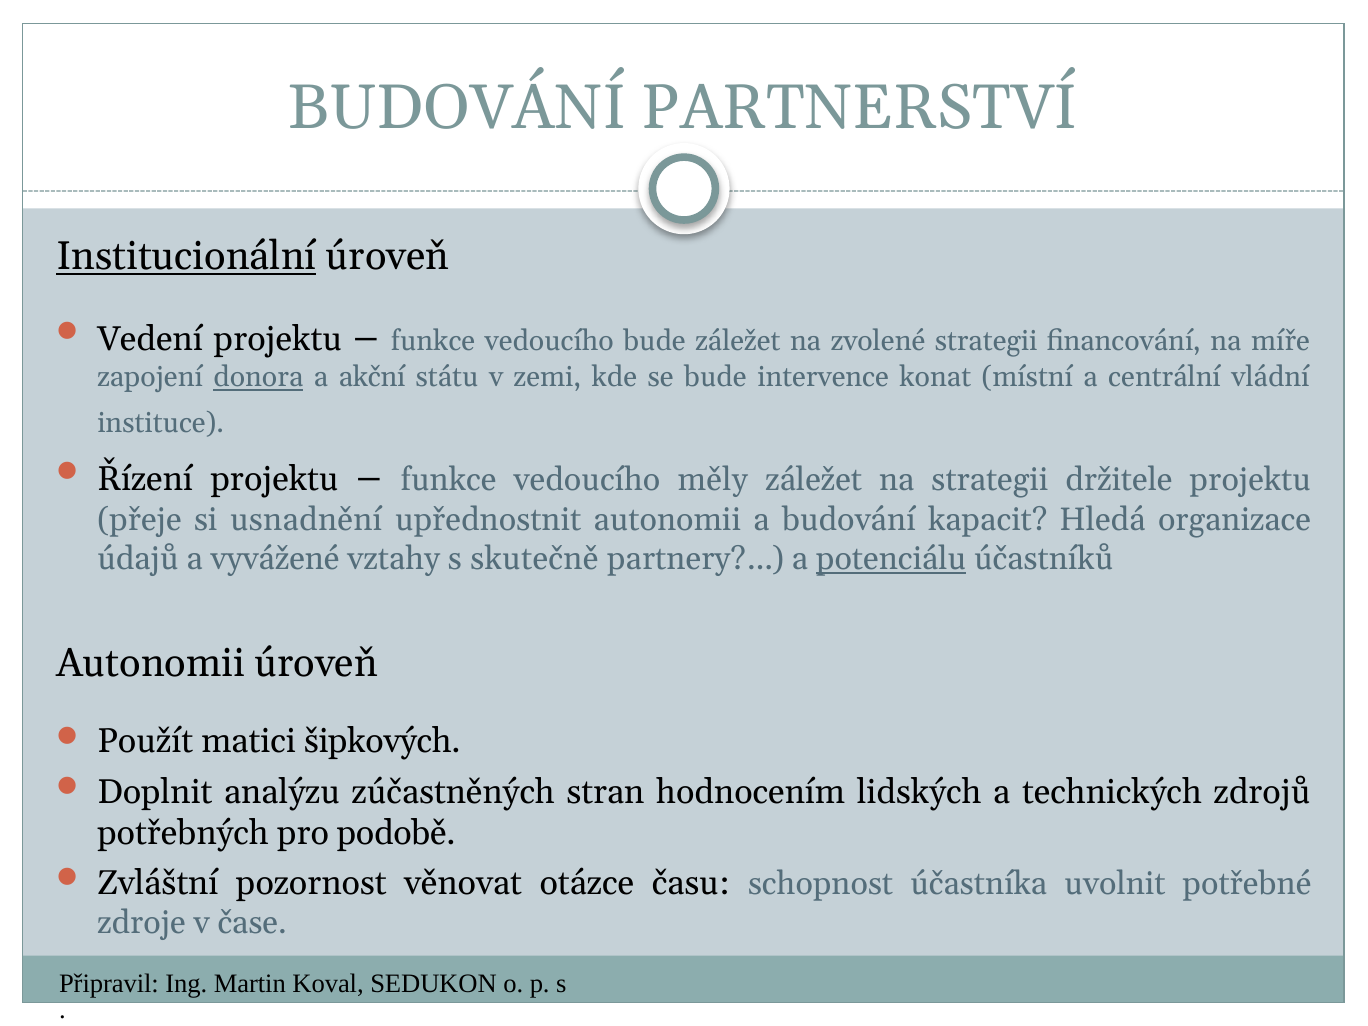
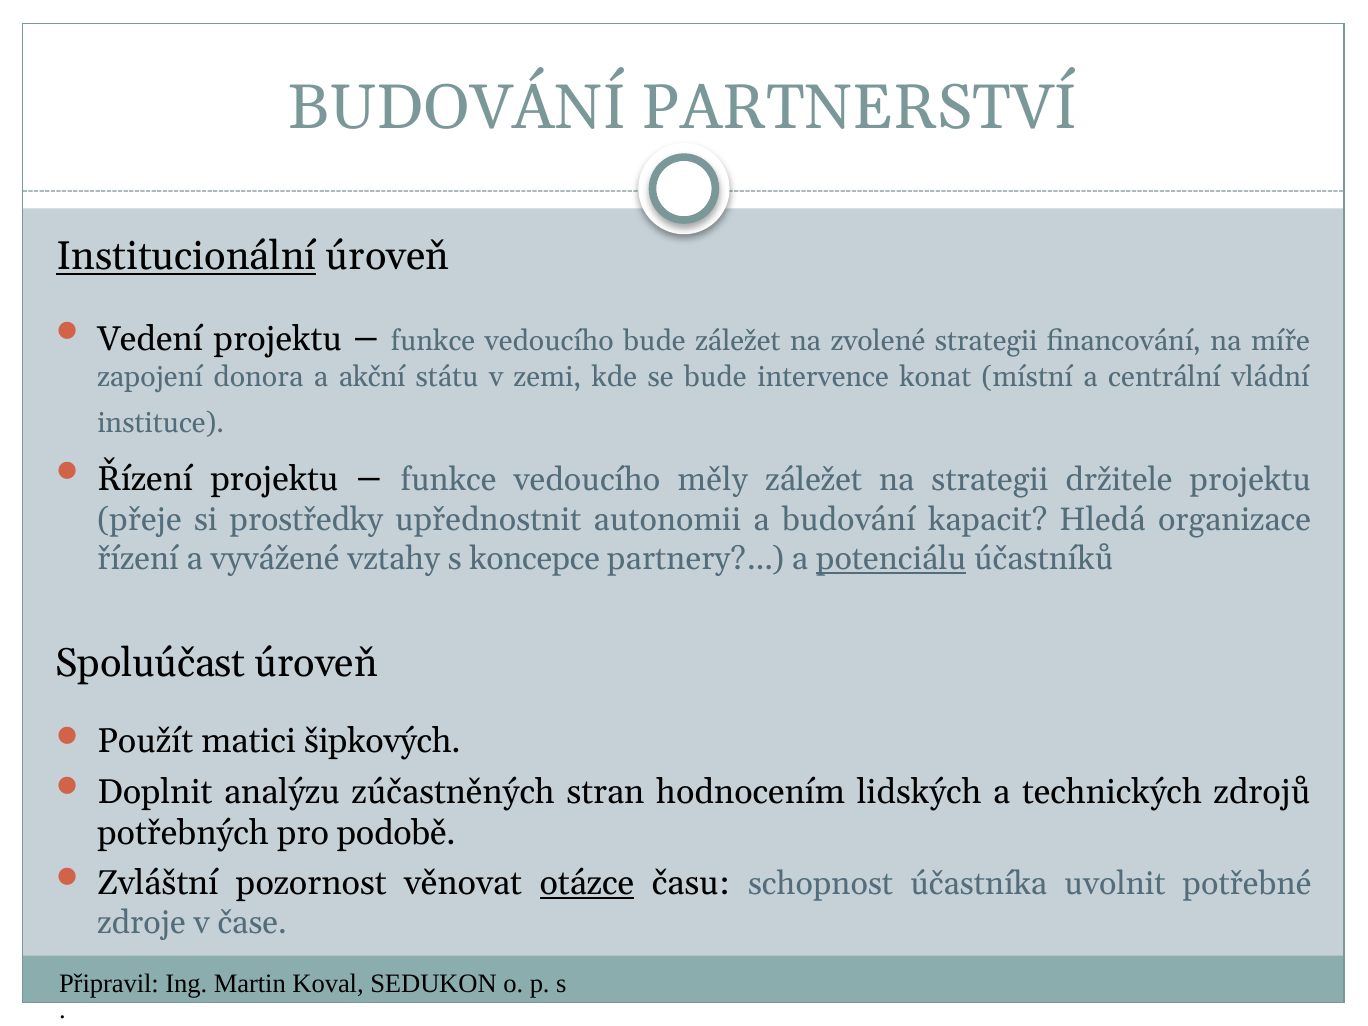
donora underline: present -> none (258, 378)
usnadnění: usnadnění -> prostředky (306, 520)
údajů: údajů -> řízení (138, 559)
skutečně: skutečně -> koncepce (535, 559)
Autonomii: Autonomii -> Spoluúčast (151, 663)
otázce underline: none -> present (587, 883)
